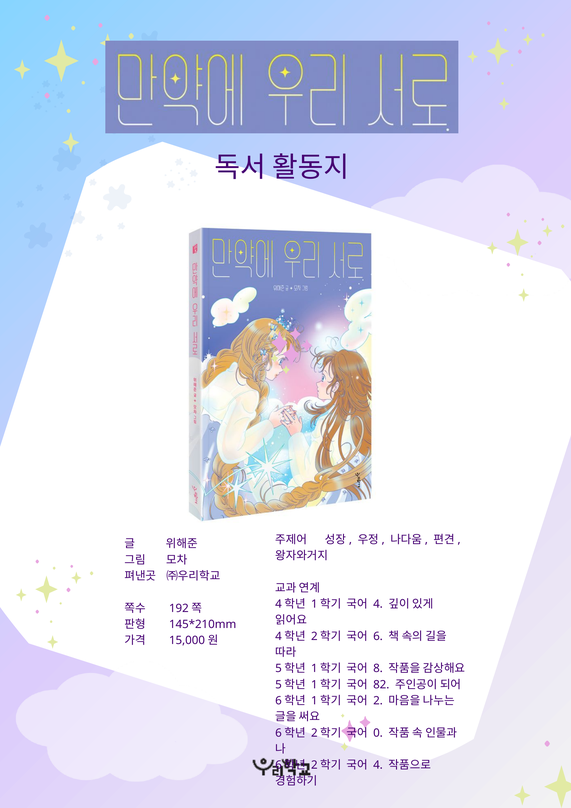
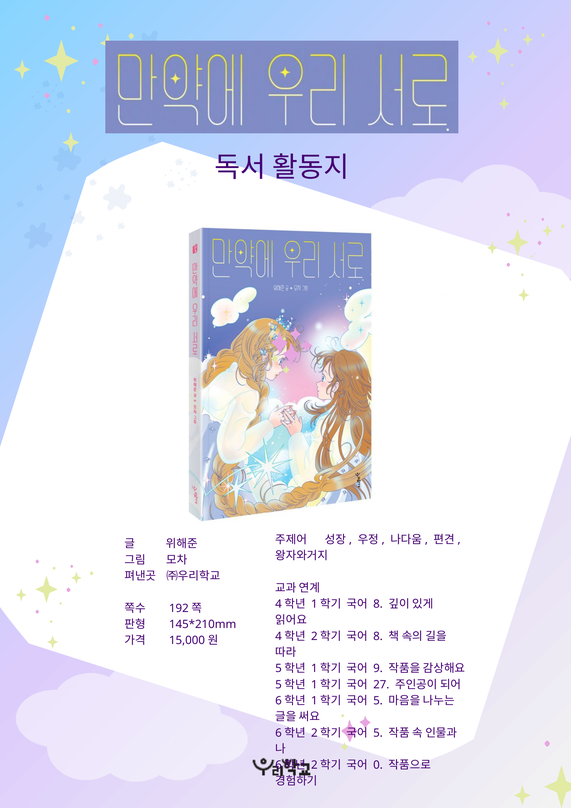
4: 4 -> 8 (378, 604)
6: 6 -> 8 (378, 636)
8: 8 -> 9 (378, 669)
82: 82 -> 27 (381, 685)
2: 2 -> 5 (378, 701)
0: 0 -> 5 (378, 733)
4: 4 -> 0 (378, 765)
